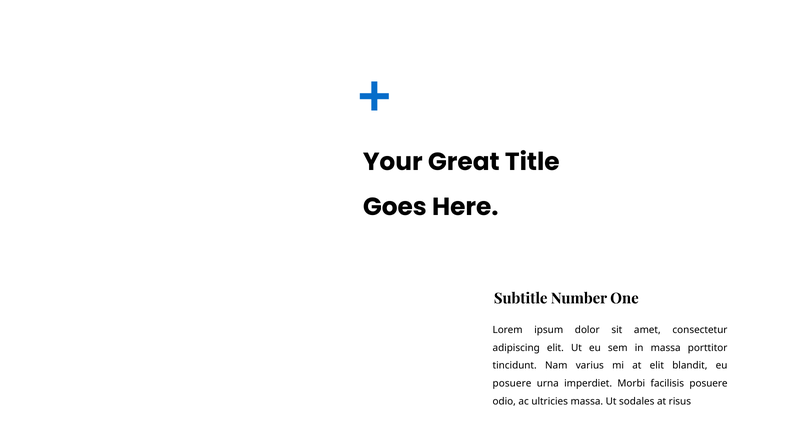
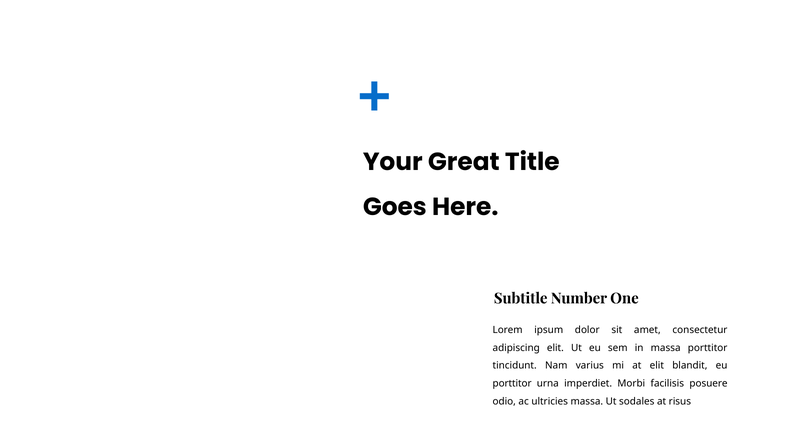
posuere: posuere -> porttitor (512, 384)
